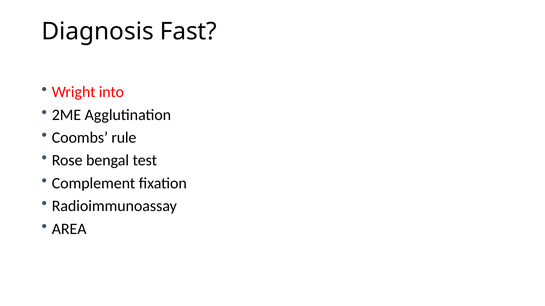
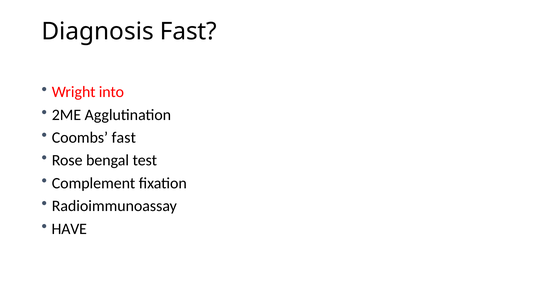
Coombs rule: rule -> fast (124, 138)
AREA: AREA -> HAVE (69, 229)
